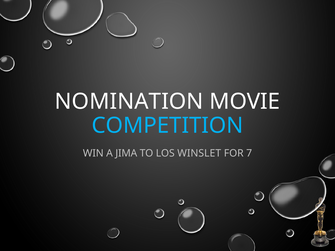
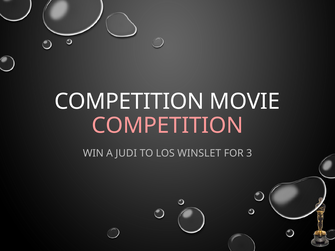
NOMINATION: NOMINATION -> COMPETITION (129, 102)
COMPETITION colour: light blue -> pink (167, 126)
JIMA: JIMA -> JUDI (126, 153)
7: 7 -> 3 (249, 153)
